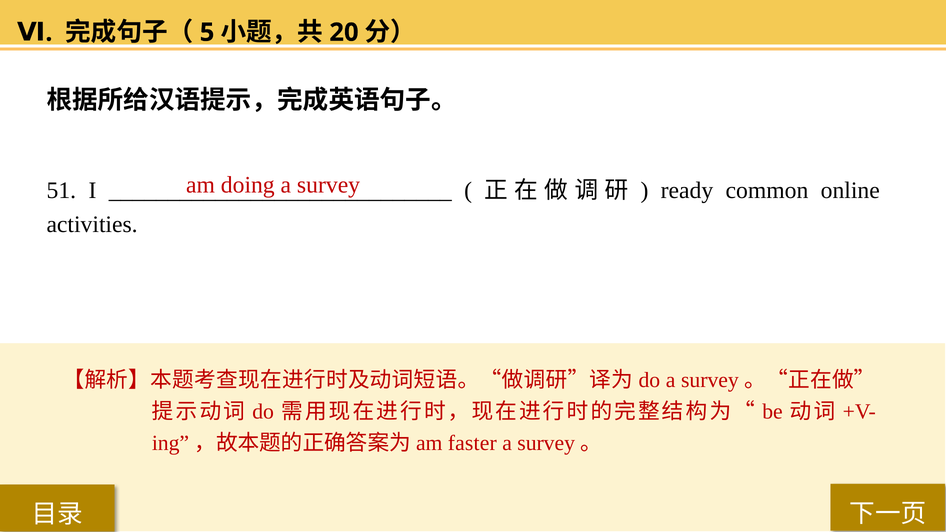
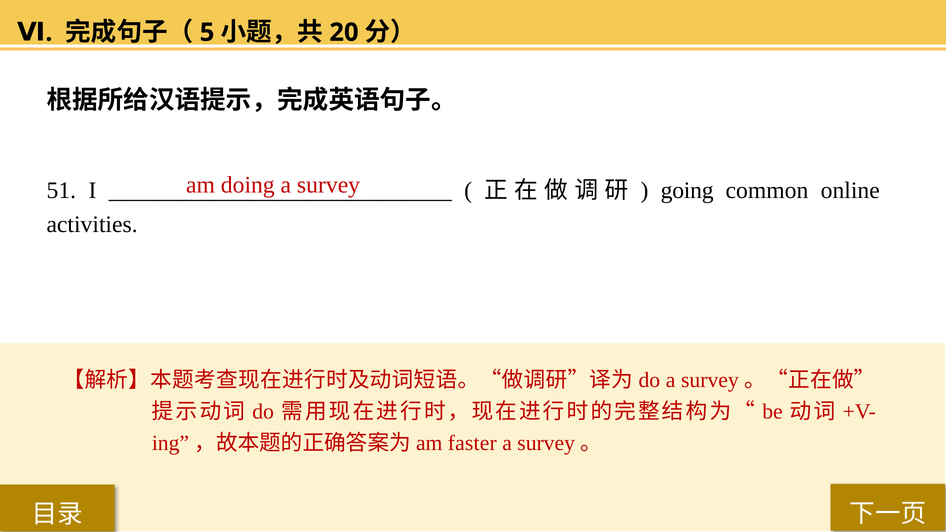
ready: ready -> going (687, 190)
